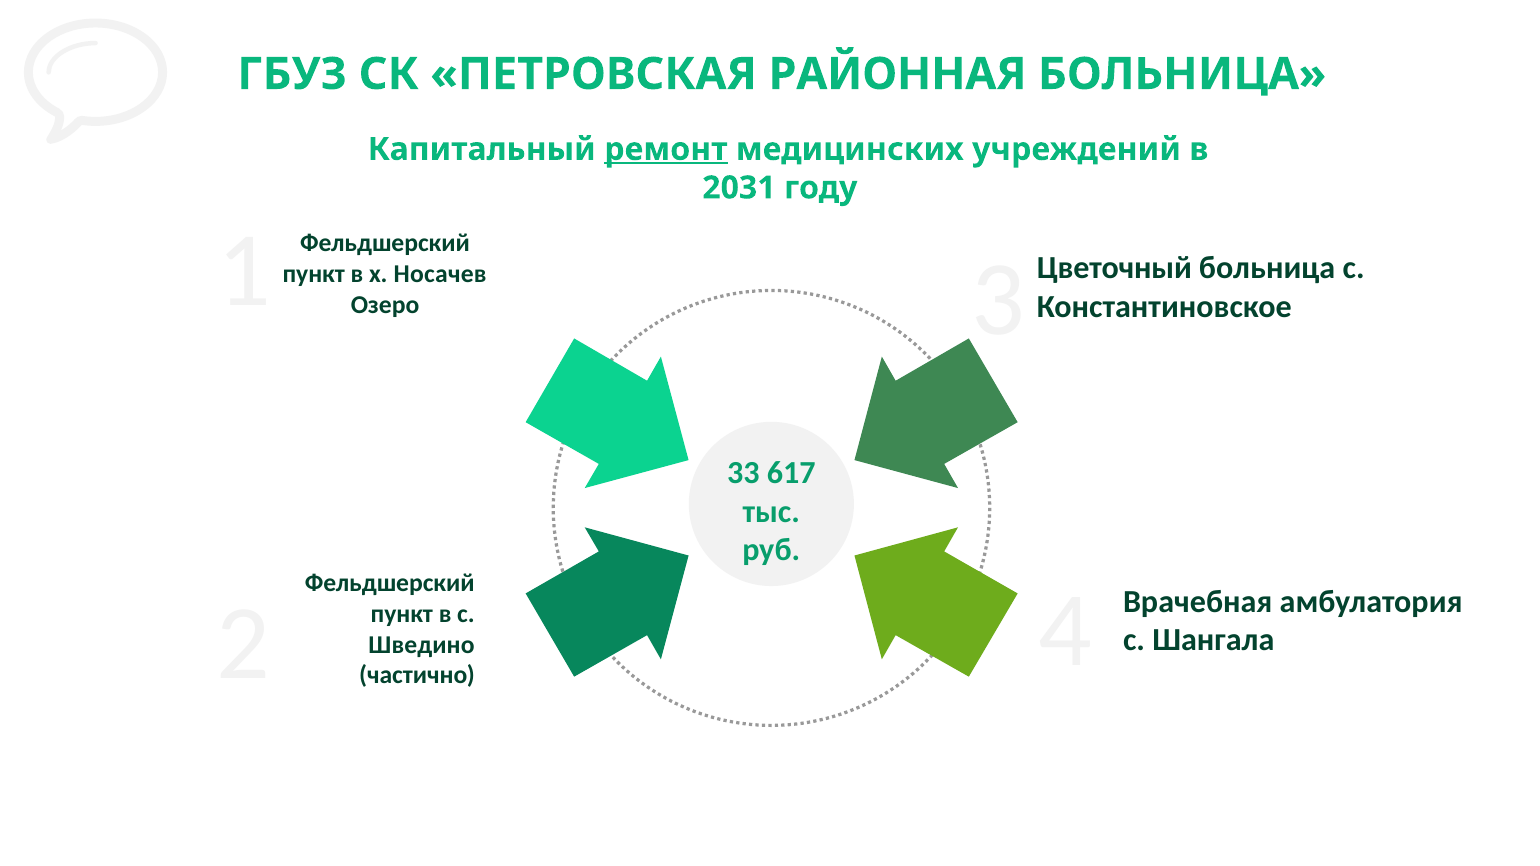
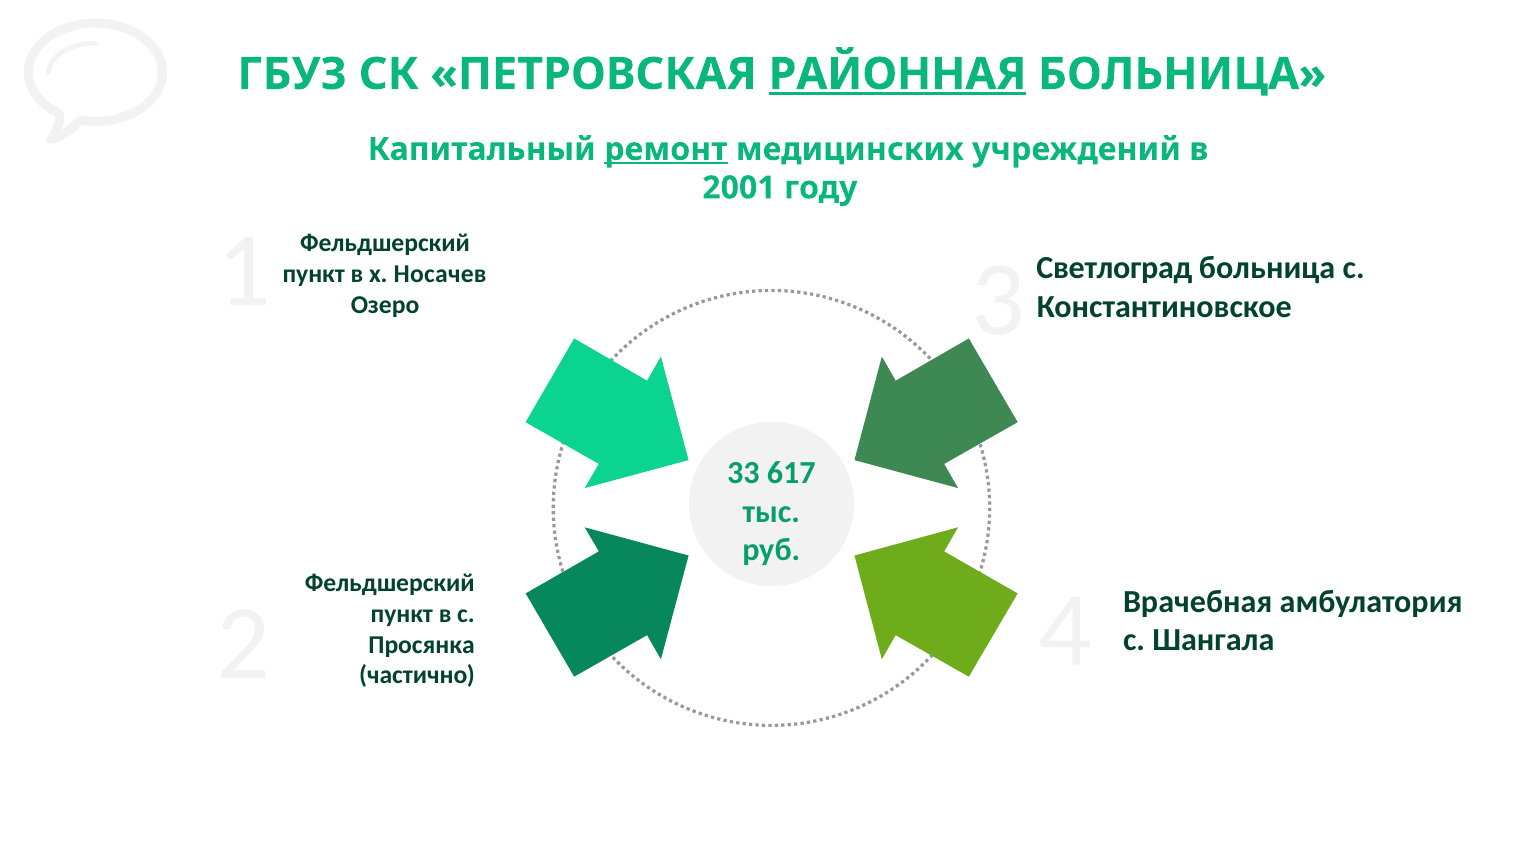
РАЙОННАЯ underline: none -> present (898, 74)
2031: 2031 -> 2001 (739, 188)
Цветочный: Цветочный -> Светлоград (1114, 268)
Шведино: Шведино -> Просянка (422, 645)
